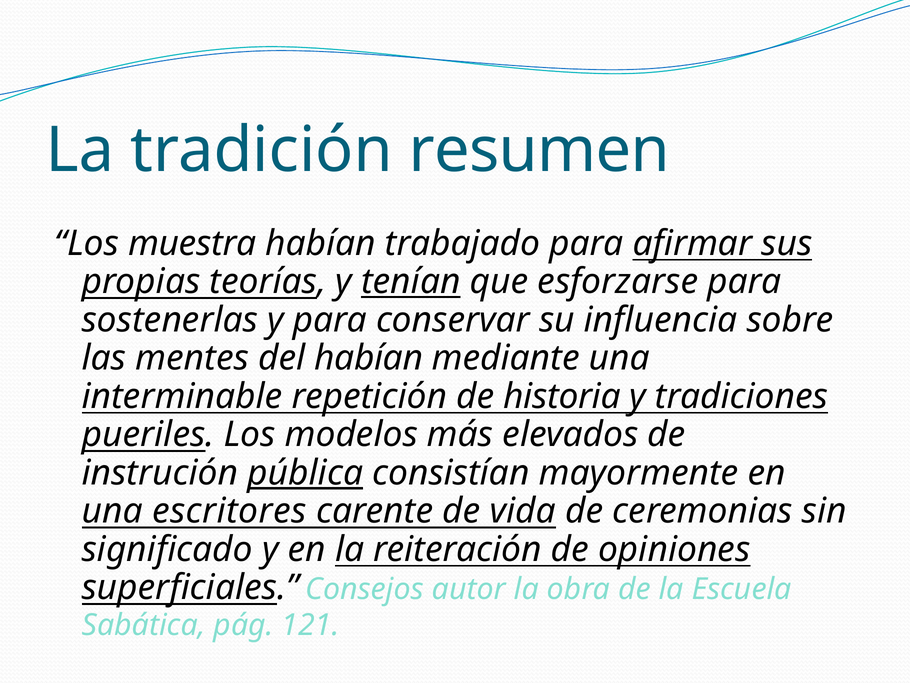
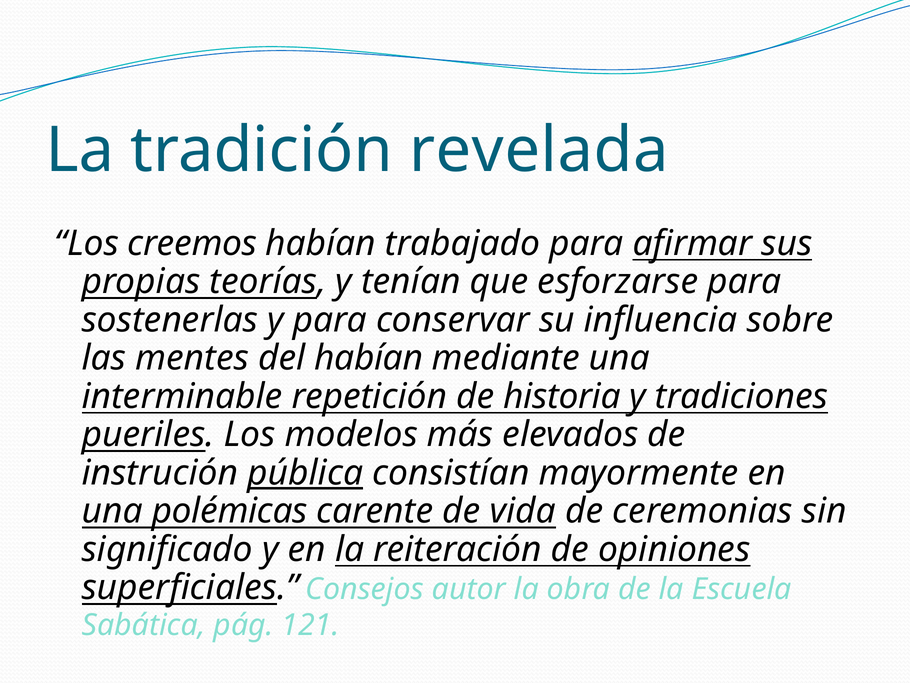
resumen: resumen -> revelada (539, 150)
muestra: muestra -> creemos (192, 243)
tenían underline: present -> none (411, 282)
escritores: escritores -> polémicas (230, 511)
